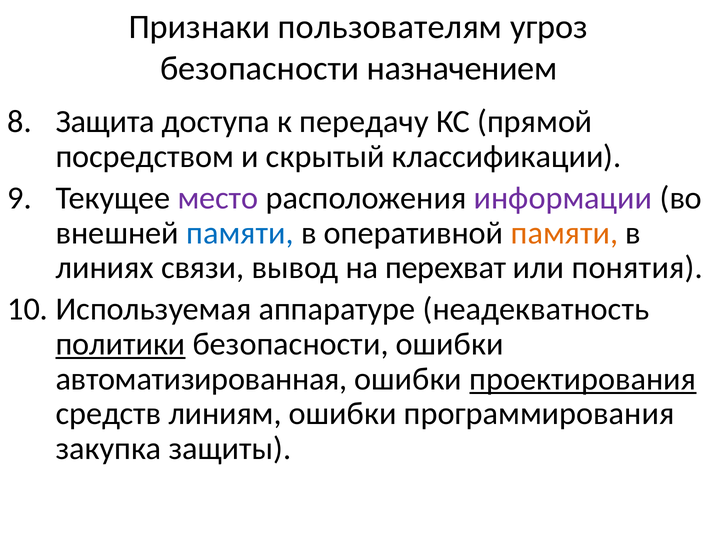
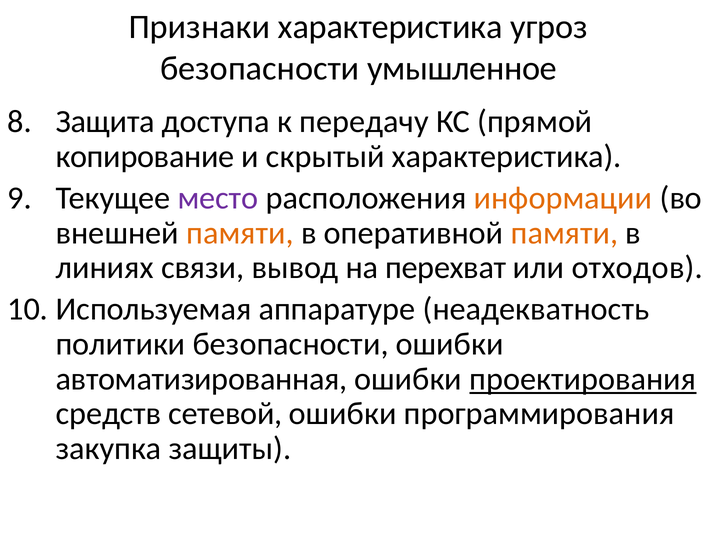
Признаки пользователям: пользователям -> характеристика (390, 27)
назначением: назначением -> умышленное (462, 68)
посредством: посредством -> копирование (145, 157)
скрытый классификации: классификации -> характеристика (507, 157)
информации colour: purple -> orange (563, 198)
памяти colour: blue -> orange (240, 233)
понятия: понятия -> отходов (637, 268)
политики underline: present -> none (121, 344)
линиям: линиям -> сетевой (225, 414)
